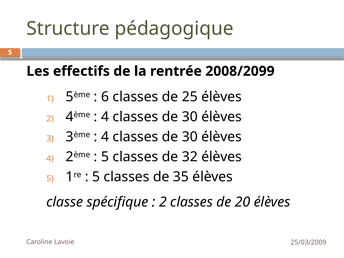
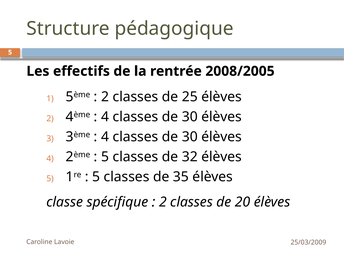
2008/2099: 2008/2099 -> 2008/2005 (240, 71)
6: 6 -> 2 (105, 97)
